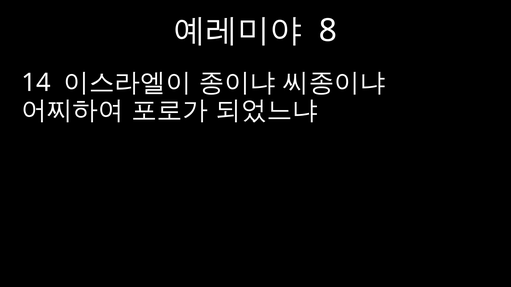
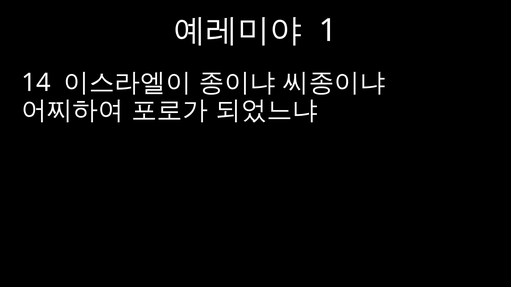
8: 8 -> 1 (328, 31)
